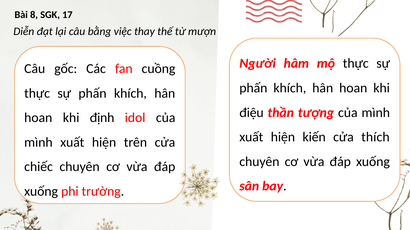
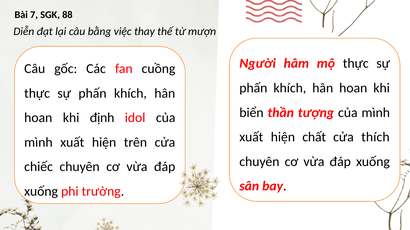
8: 8 -> 7 (34, 15)
17: 17 -> 88 (67, 15)
điệu: điệu -> biển (251, 113)
kiến: kiến -> chất (314, 137)
